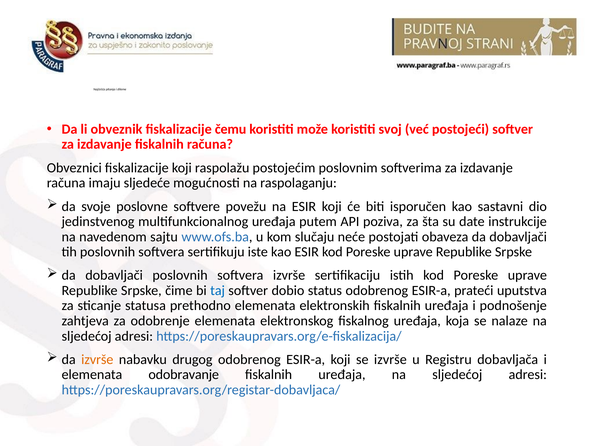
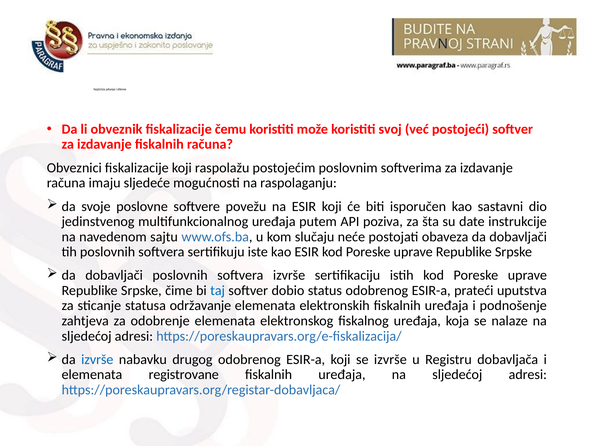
prethodno: prethodno -> održavanje (200, 305)
izvrše colour: orange -> blue (97, 359)
odobravanje: odobravanje -> registrovane (184, 374)
